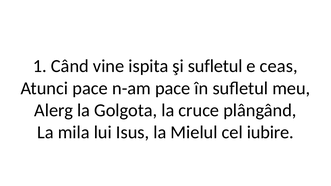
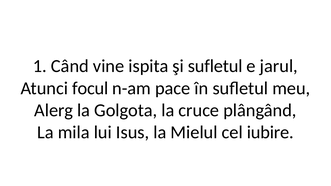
ceas: ceas -> jarul (279, 66)
Atunci pace: pace -> focul (90, 88)
